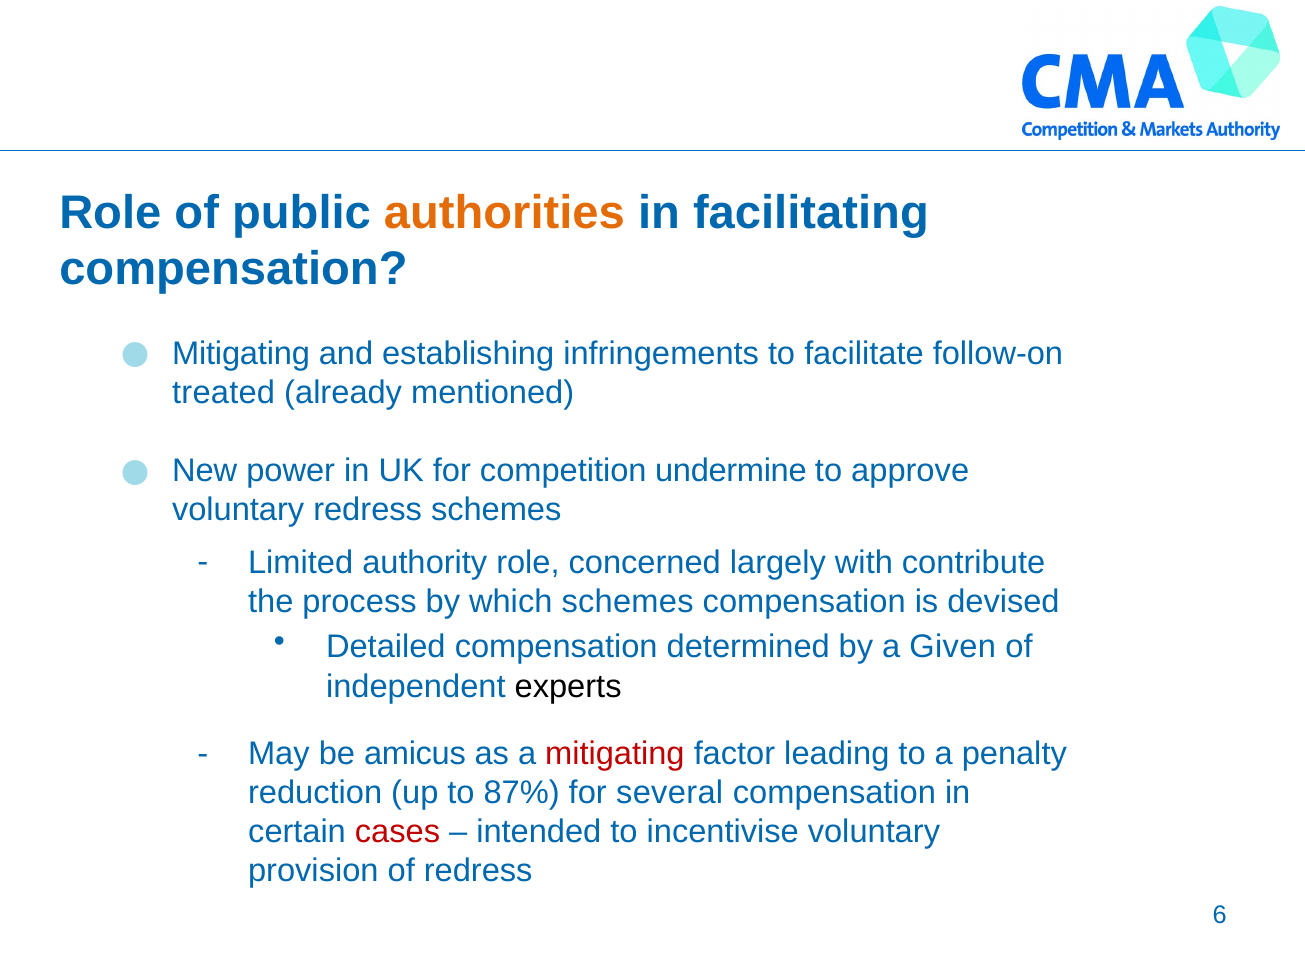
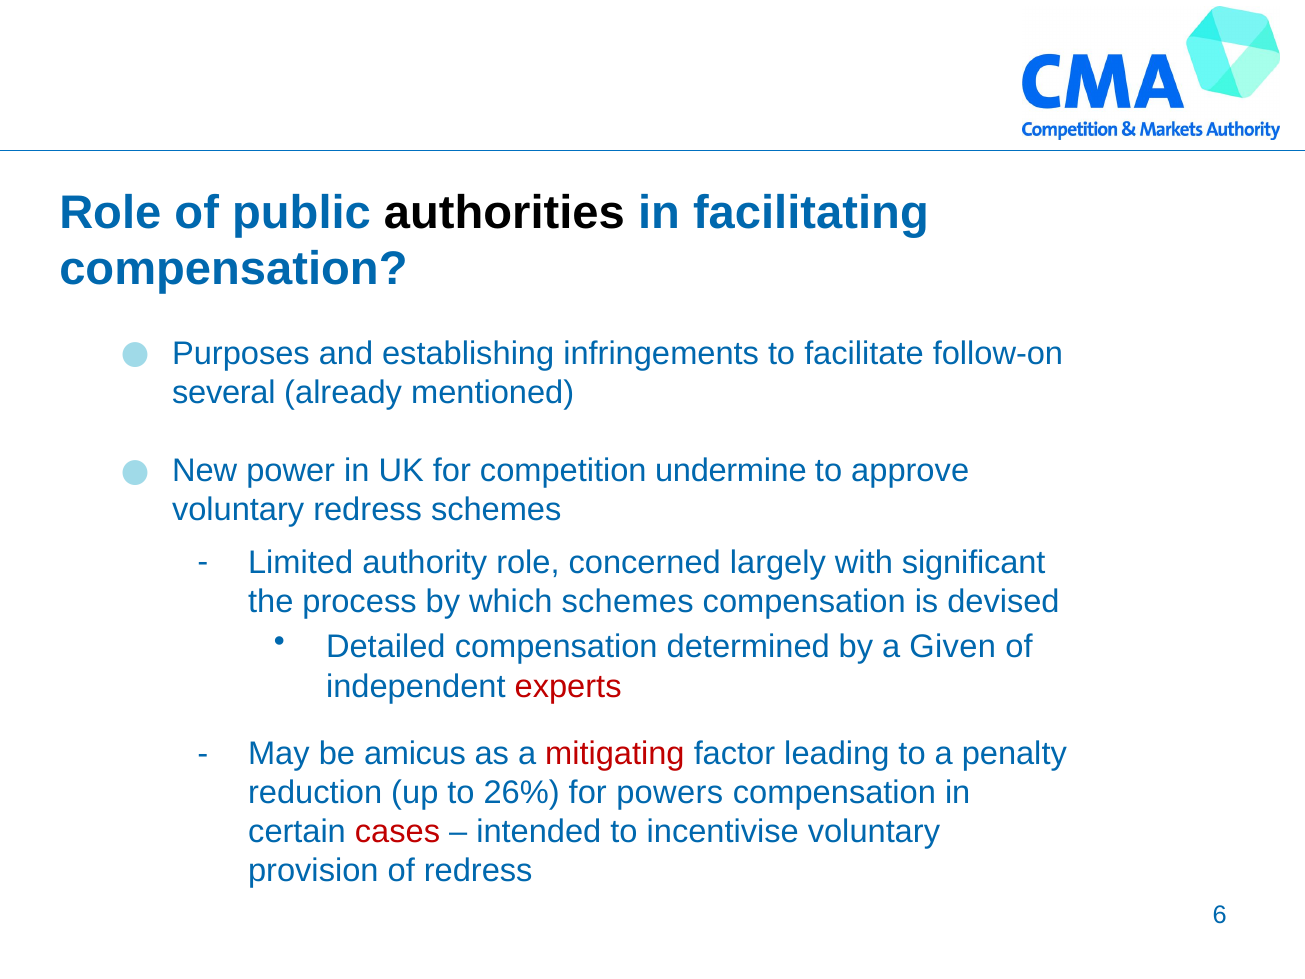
authorities colour: orange -> black (504, 213)
Mitigating: Mitigating -> Purposes (241, 353)
treated: treated -> several (224, 392)
contribute: contribute -> significant (974, 562)
experts colour: black -> red (568, 686)
87%: 87% -> 26% (522, 793)
several: several -> powers (670, 793)
